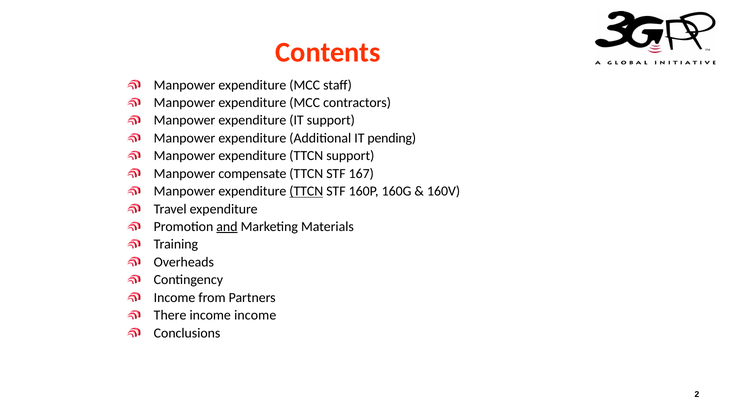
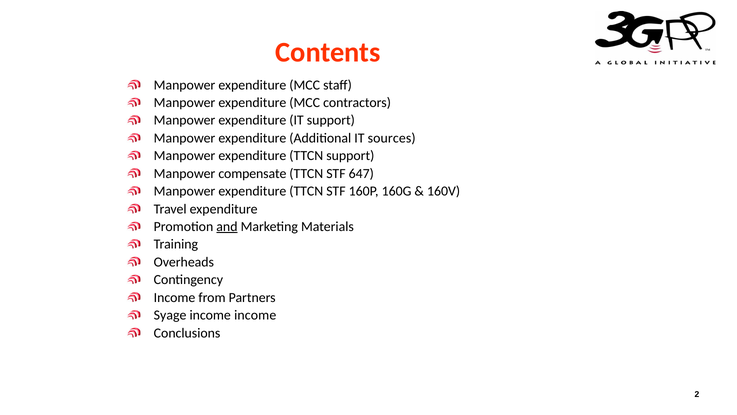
pending: pending -> sources (392, 138)
167: 167 -> 647 (361, 173)
TTCN underline: present -> none (306, 191)
There: There -> Syage (170, 315)
